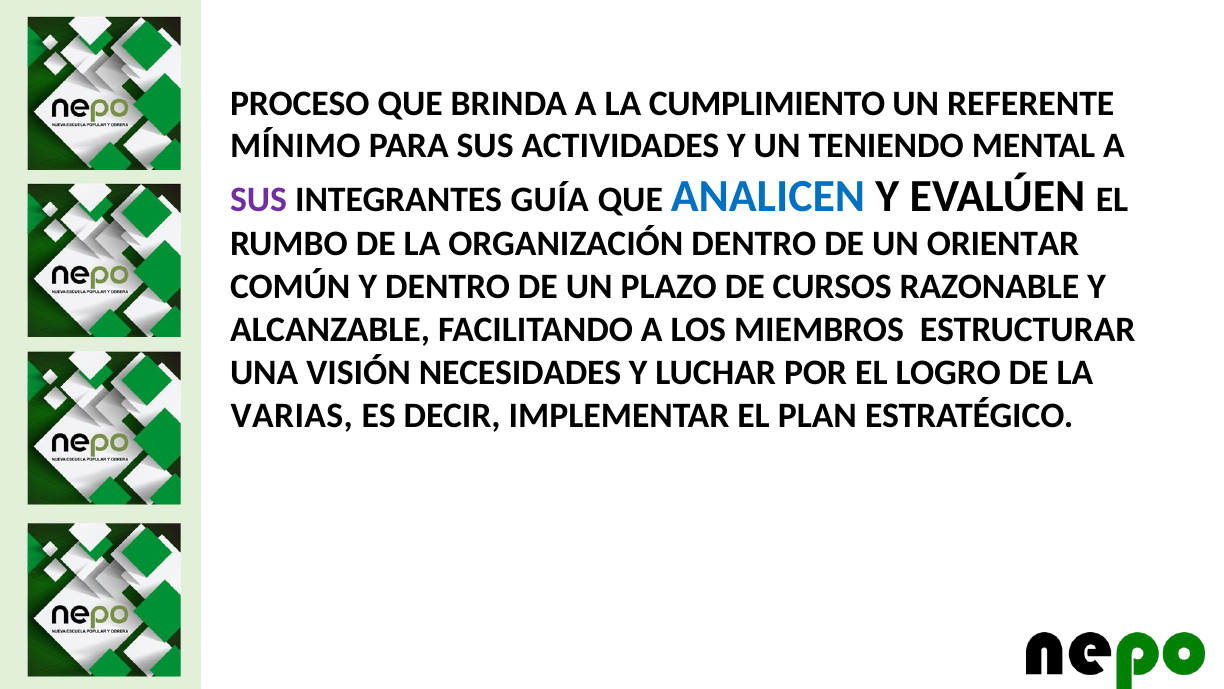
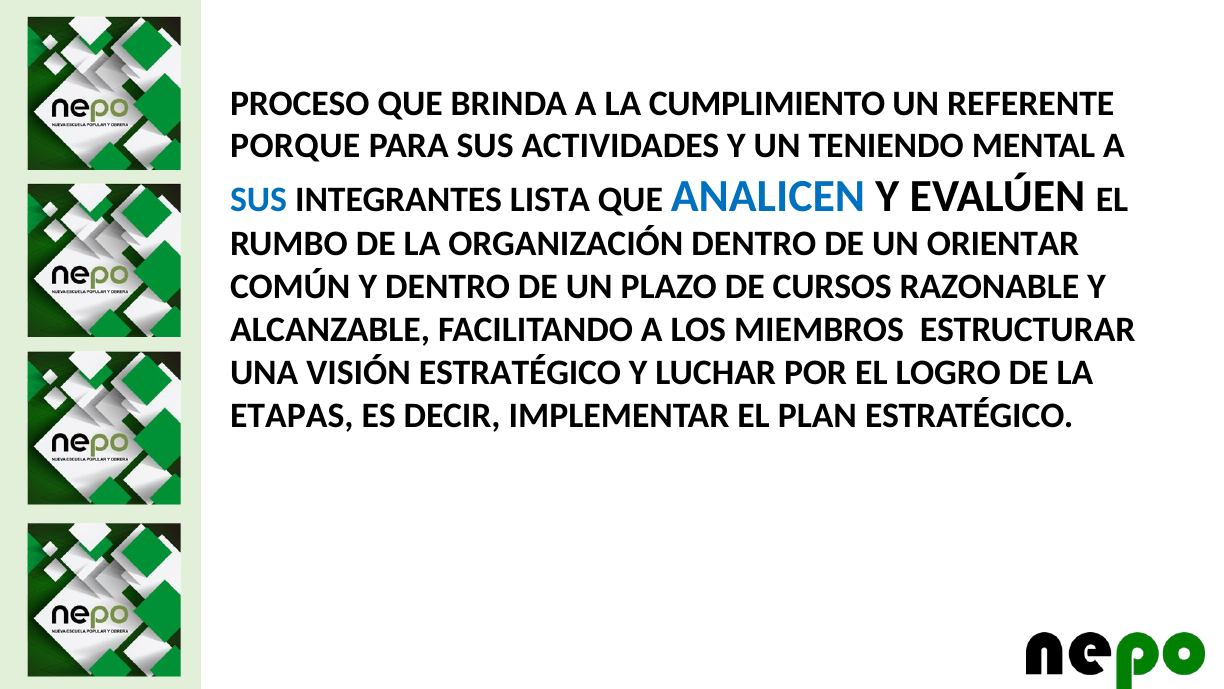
MÍNIMO: MÍNIMO -> PORQUE (295, 146)
SUS colour: purple -> blue (258, 199)
GUÍA: GUÍA -> LISTA (550, 199)
VISIÓN NECESIDADES: NECESIDADES -> ESTRATÉGICO (520, 373)
VARIAS: VARIAS -> ETAPAS (292, 415)
